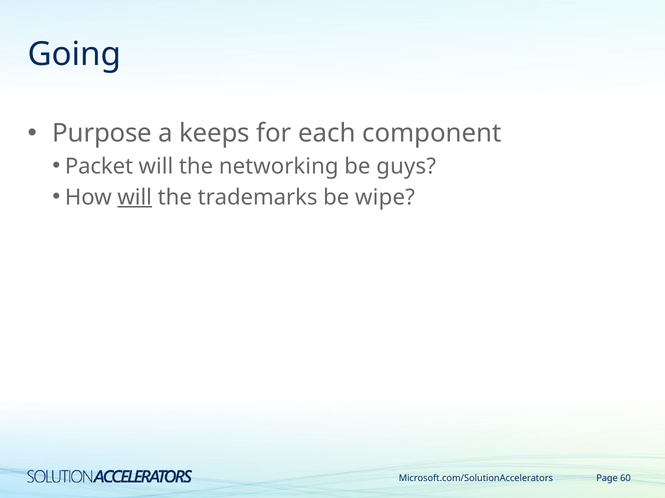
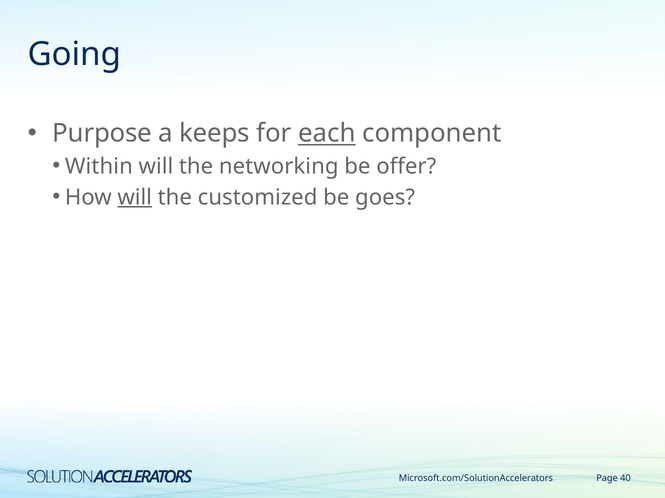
each underline: none -> present (327, 134)
Packet: Packet -> Within (99, 167)
guys: guys -> offer (406, 167)
trademarks: trademarks -> customized (258, 198)
wipe: wipe -> goes (385, 198)
60: 60 -> 40 (625, 479)
